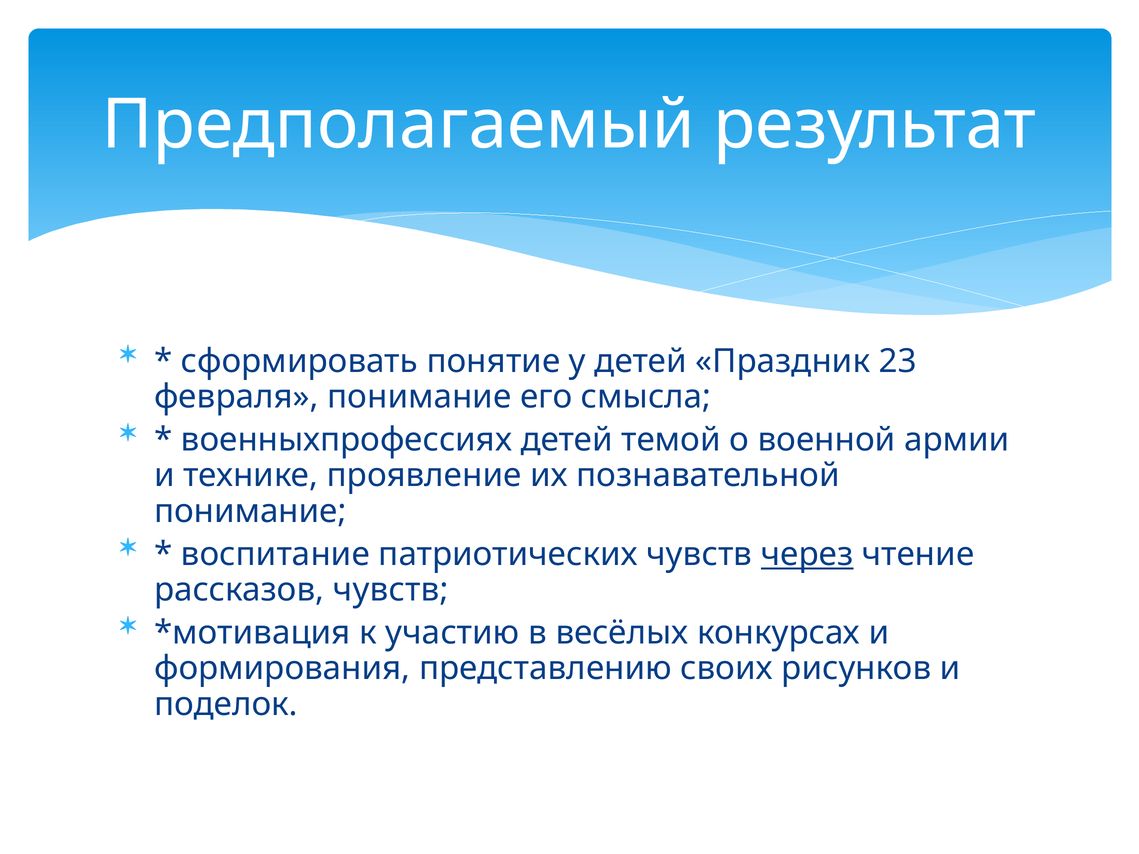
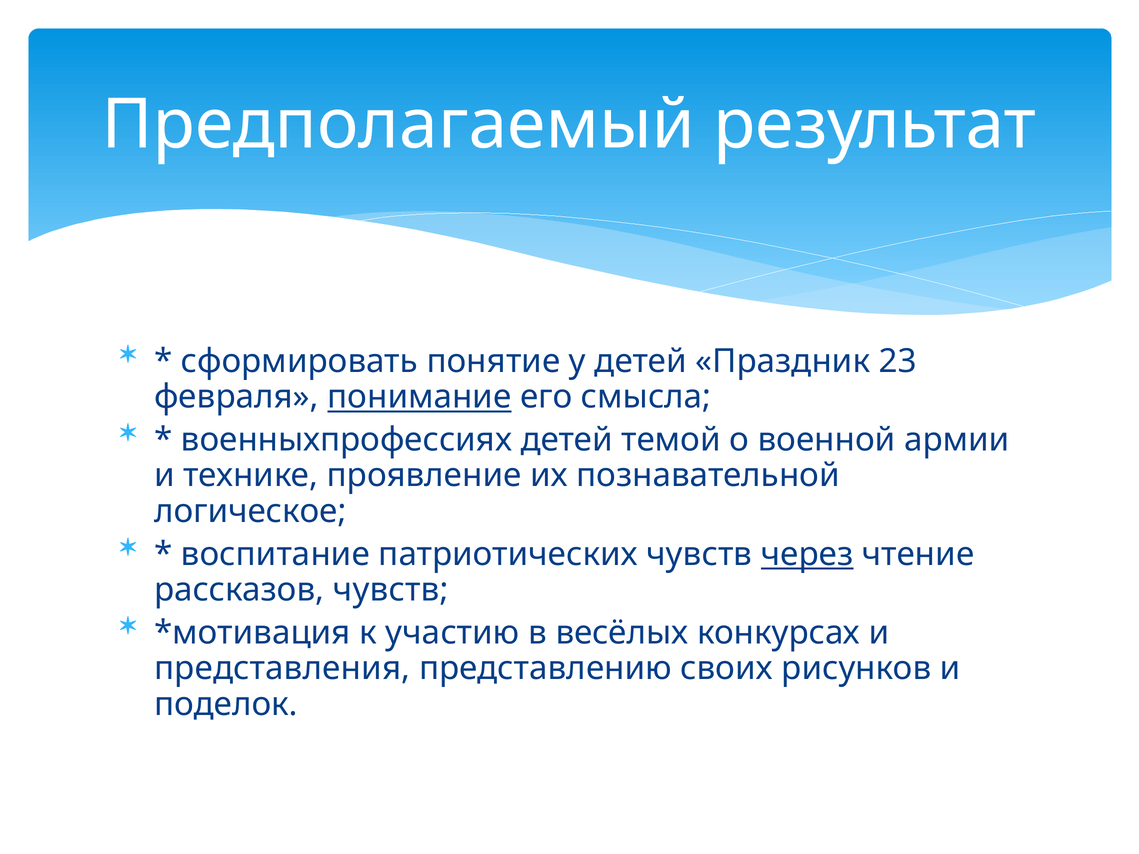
понимание underline: none -> present (419, 397)
понимание: понимание -> логическое (250, 512)
формирования: формирования -> представления (282, 669)
